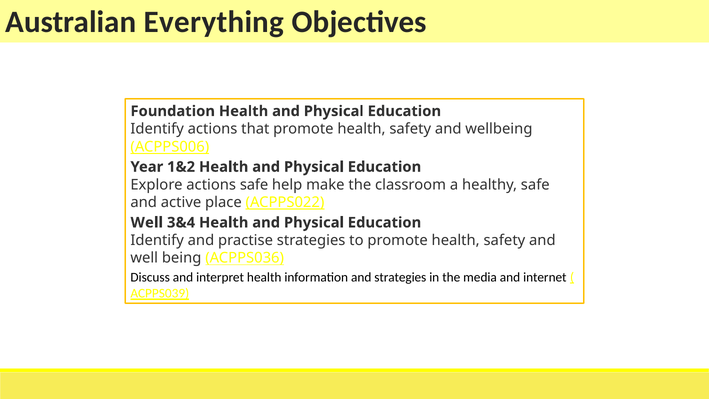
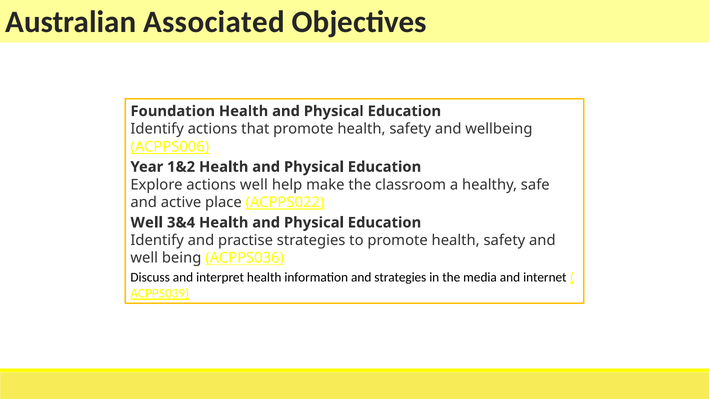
Everything: Everything -> Associated (214, 22)
actions safe: safe -> well (254, 185)
